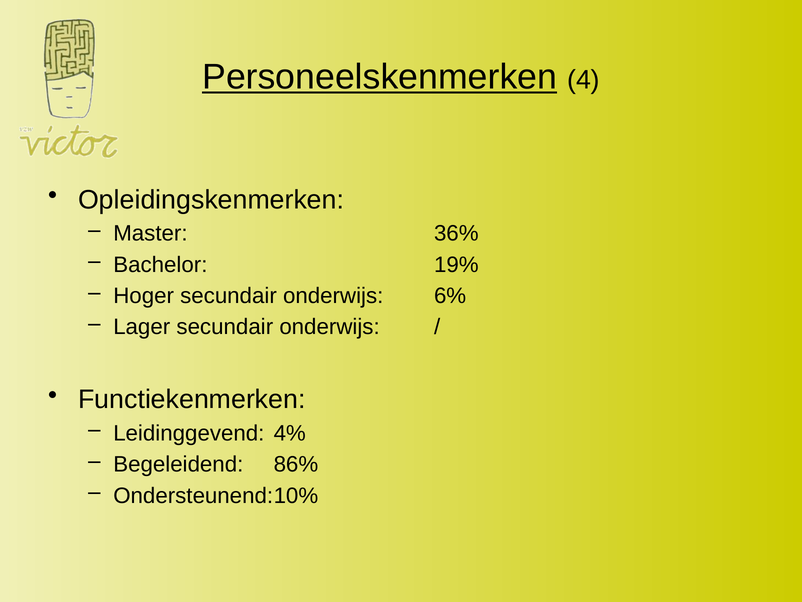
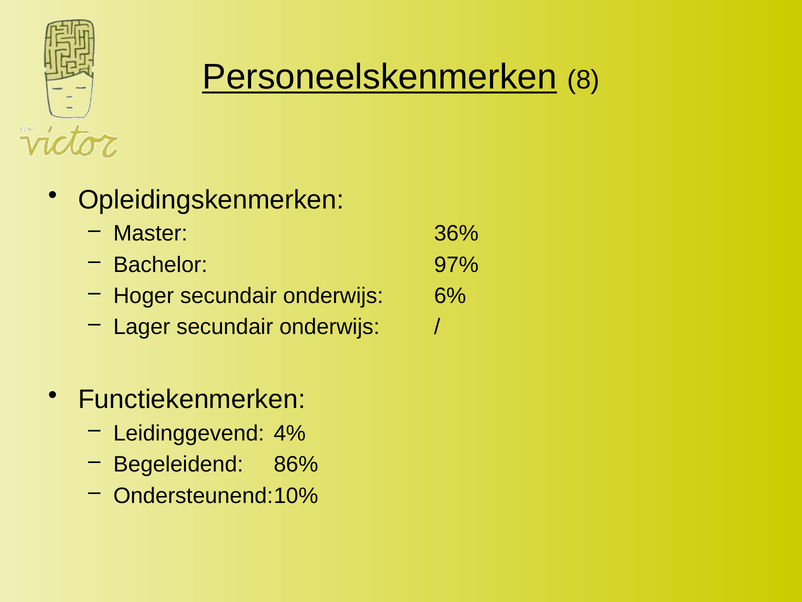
4: 4 -> 8 (583, 80)
19%: 19% -> 97% (456, 264)
